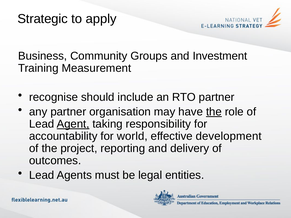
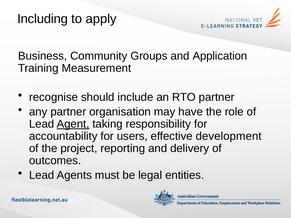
Strategic: Strategic -> Including (43, 19)
Investment: Investment -> Application (220, 56)
the underline: present -> none (214, 112)
world: world -> users (132, 136)
